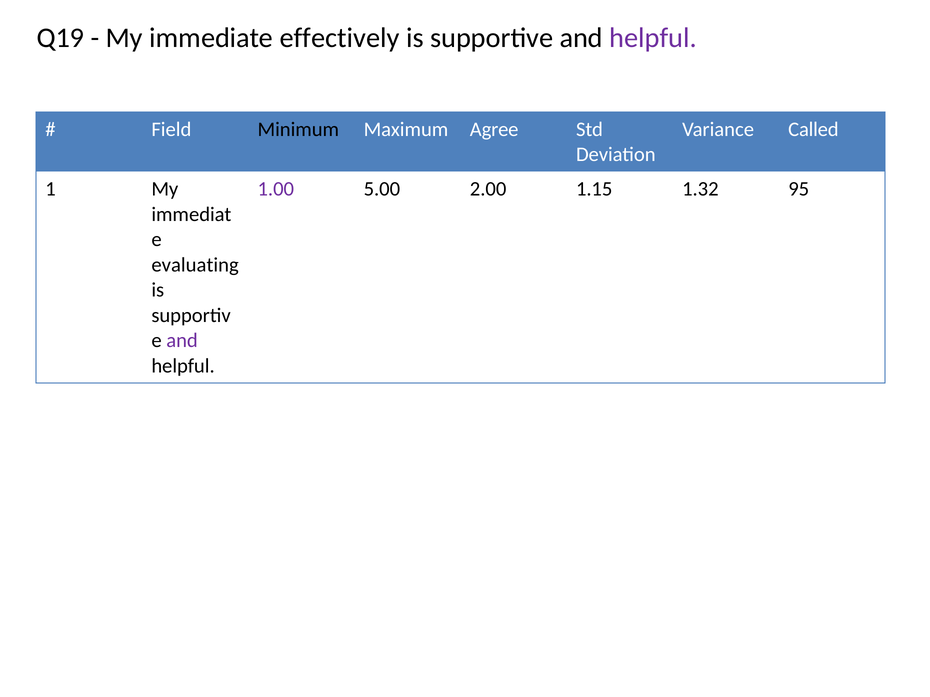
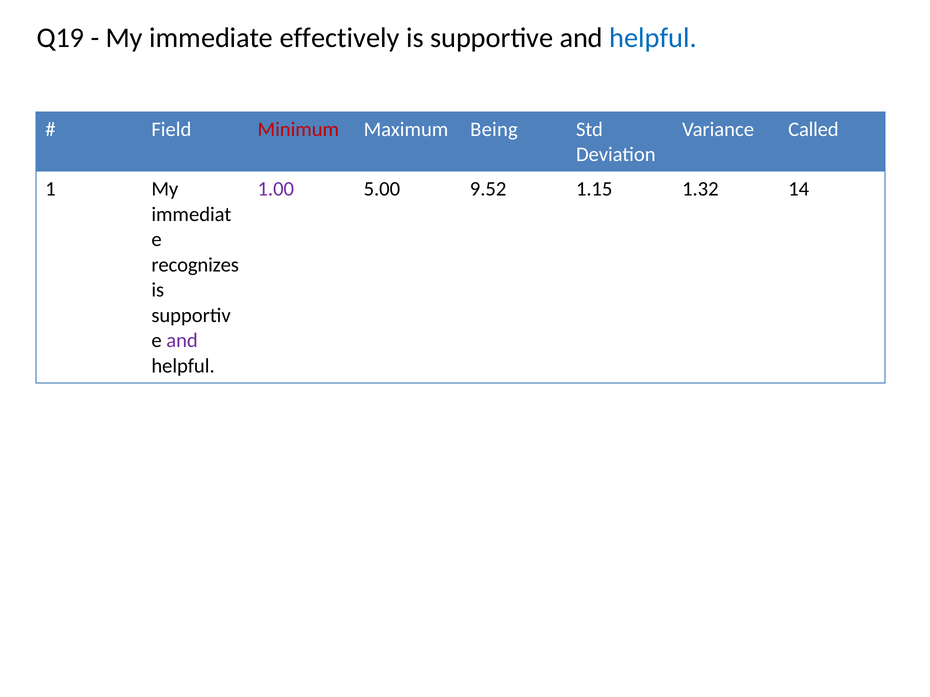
helpful colour: purple -> blue (653, 38)
Minimum colour: black -> red (298, 129)
Agree: Agree -> Being (494, 129)
2.00: 2.00 -> 9.52 (488, 189)
95: 95 -> 14 (799, 189)
evaluating: evaluating -> recognizes (195, 265)
